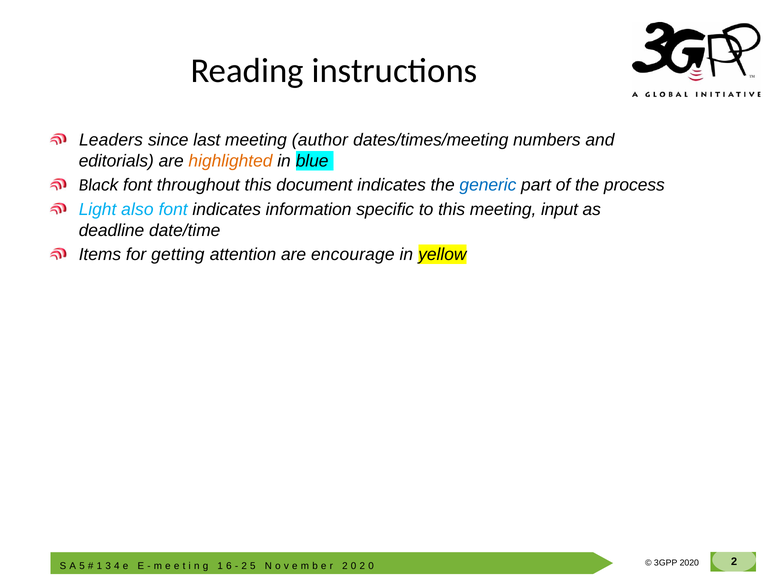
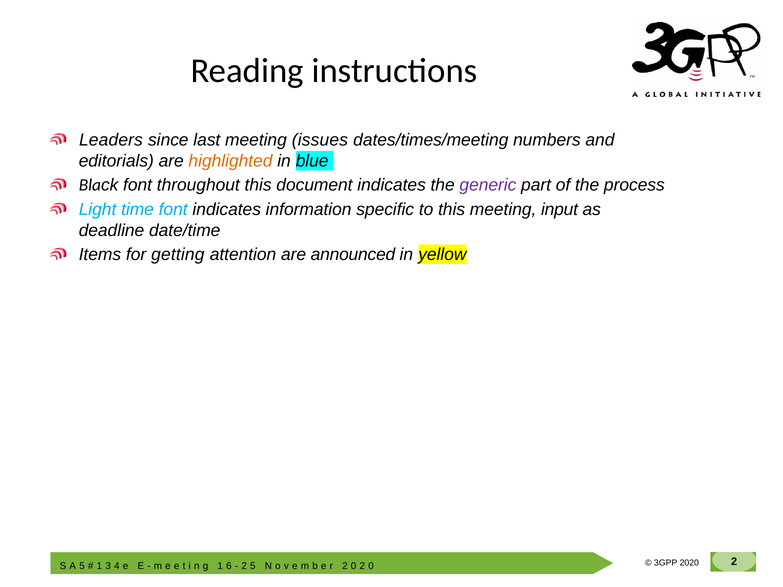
author: author -> issues (320, 140)
generic colour: blue -> purple (488, 185)
also: also -> time (138, 210)
encourage: encourage -> announced (353, 255)
